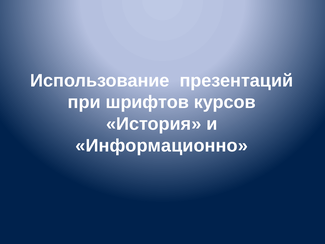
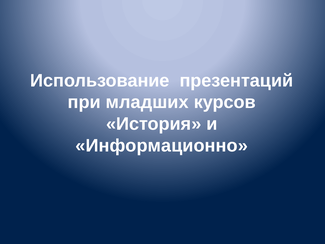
шрифтов: шрифтов -> младших (147, 102)
